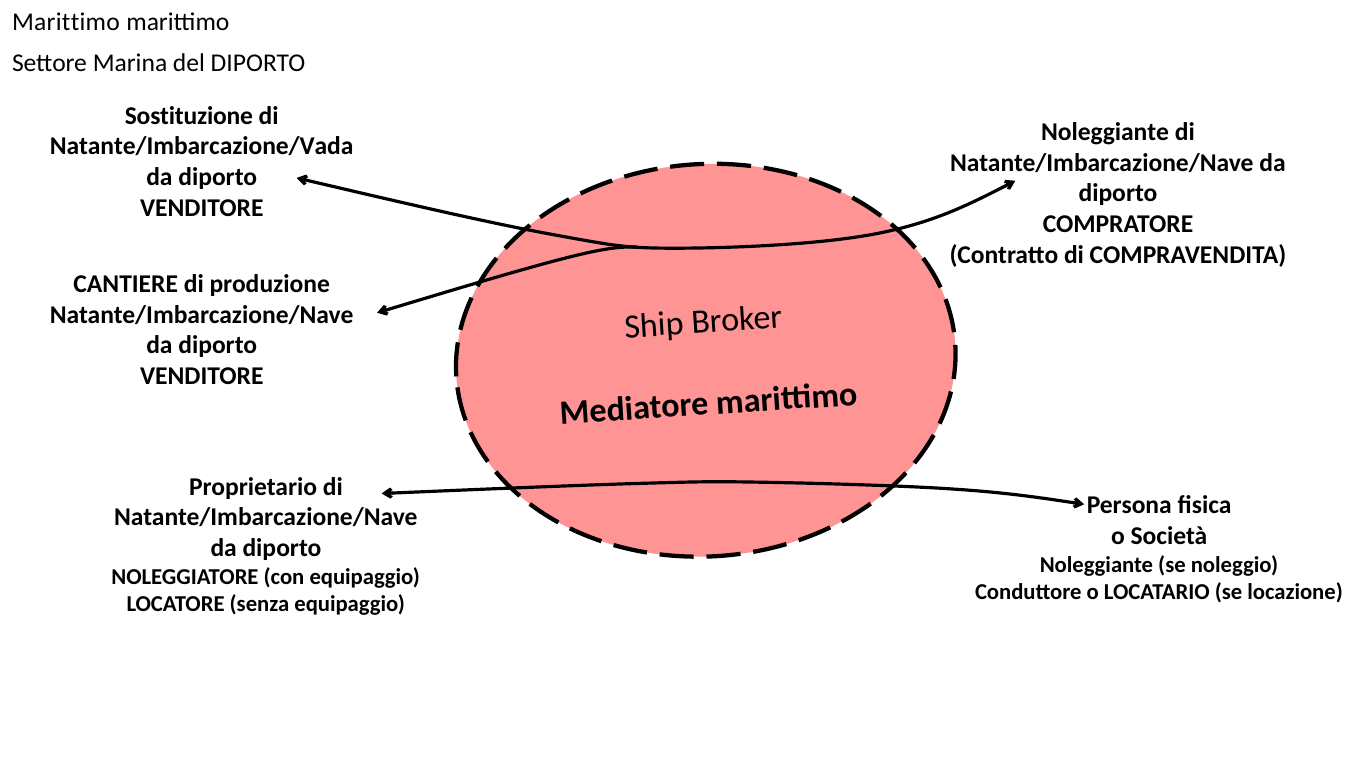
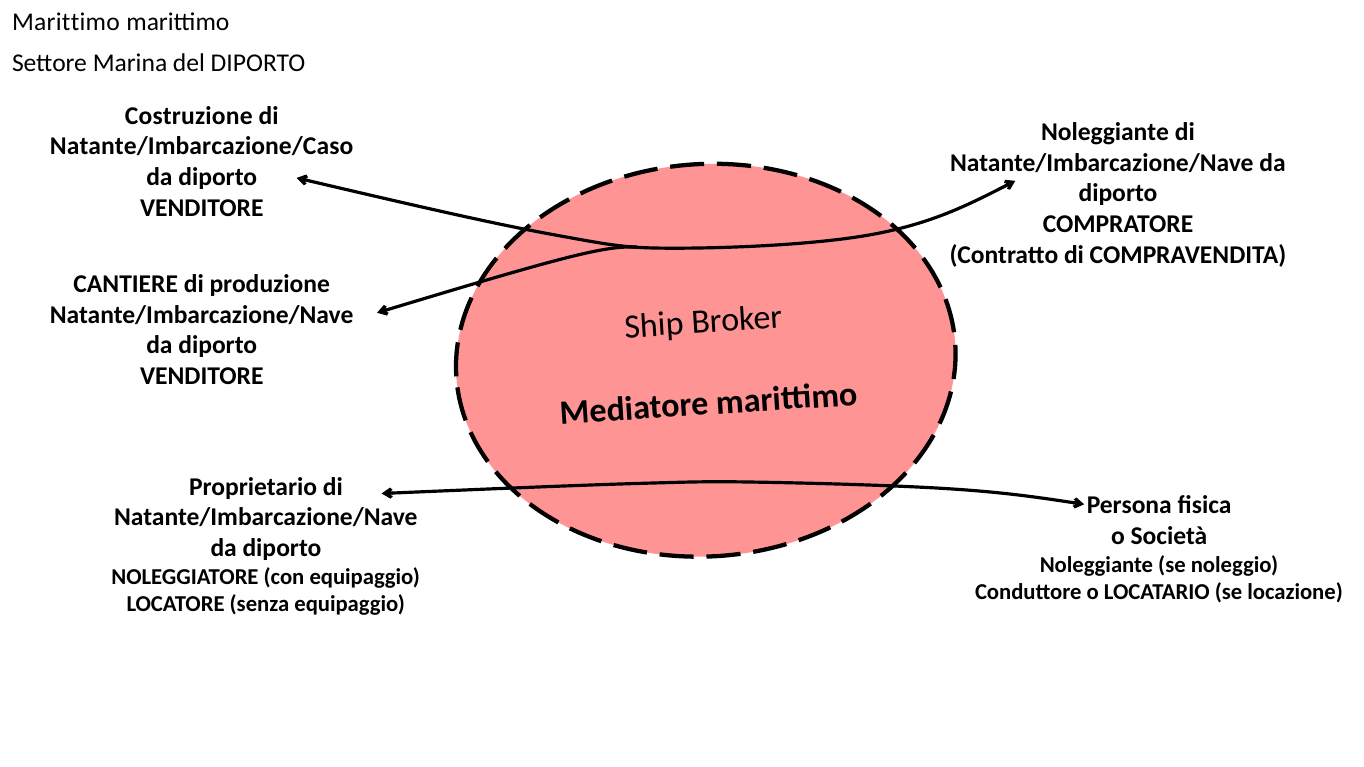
Sostituzione: Sostituzione -> Costruzione (189, 116)
Natante/Imbarcazione/Vada: Natante/Imbarcazione/Vada -> Natante/Imbarcazione/Caso (202, 146)
